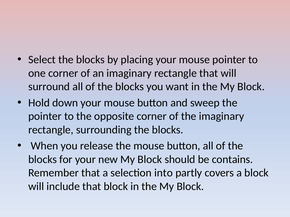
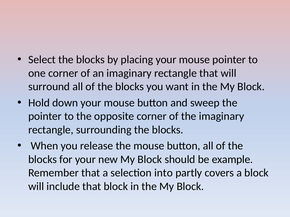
contains: contains -> example (232, 160)
